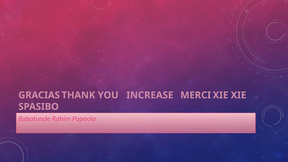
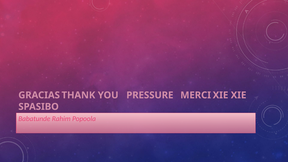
INCREASE: INCREASE -> PRESSURE (150, 95)
